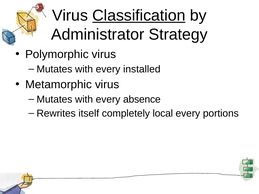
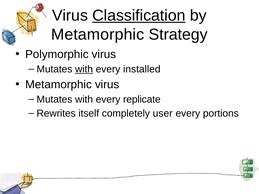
Administrator: Administrator -> Metamorphic (98, 35)
with underline: none -> present (84, 69)
absence: absence -> replicate (142, 99)
local: local -> user (163, 114)
